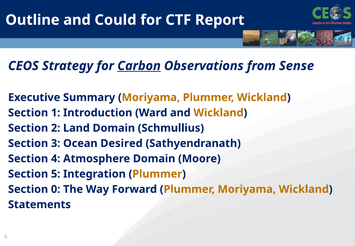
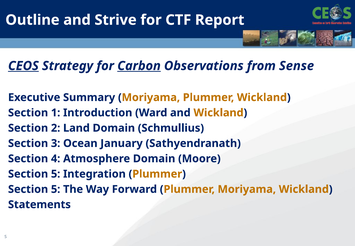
Could: Could -> Strive (116, 20)
CEOS underline: none -> present (23, 66)
Desired: Desired -> January (122, 143)
0: 0 -> 5 (56, 189)
